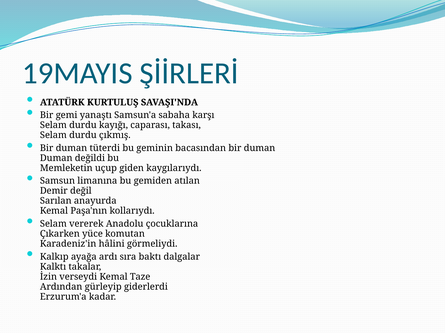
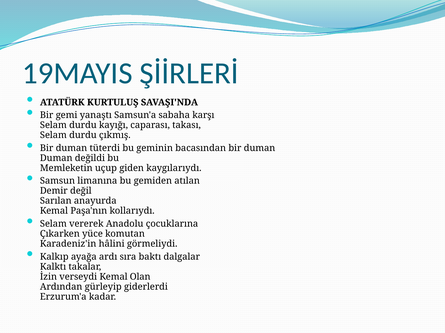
Taze: Taze -> Olan (140, 277)
